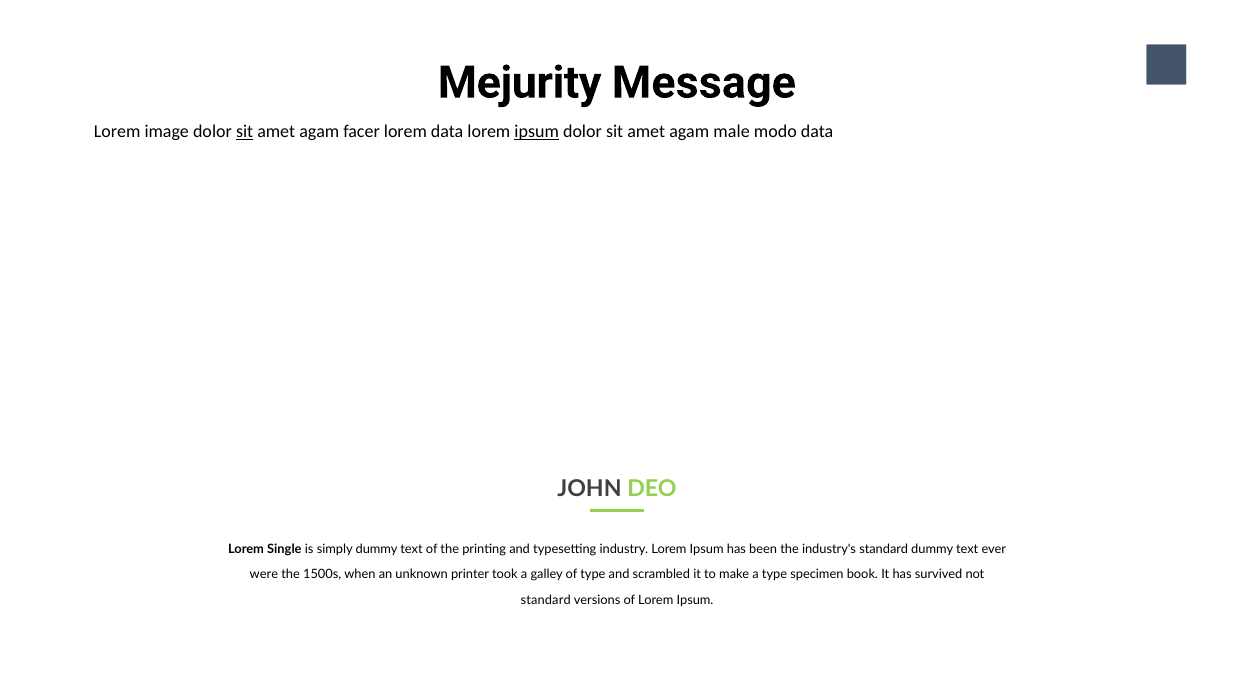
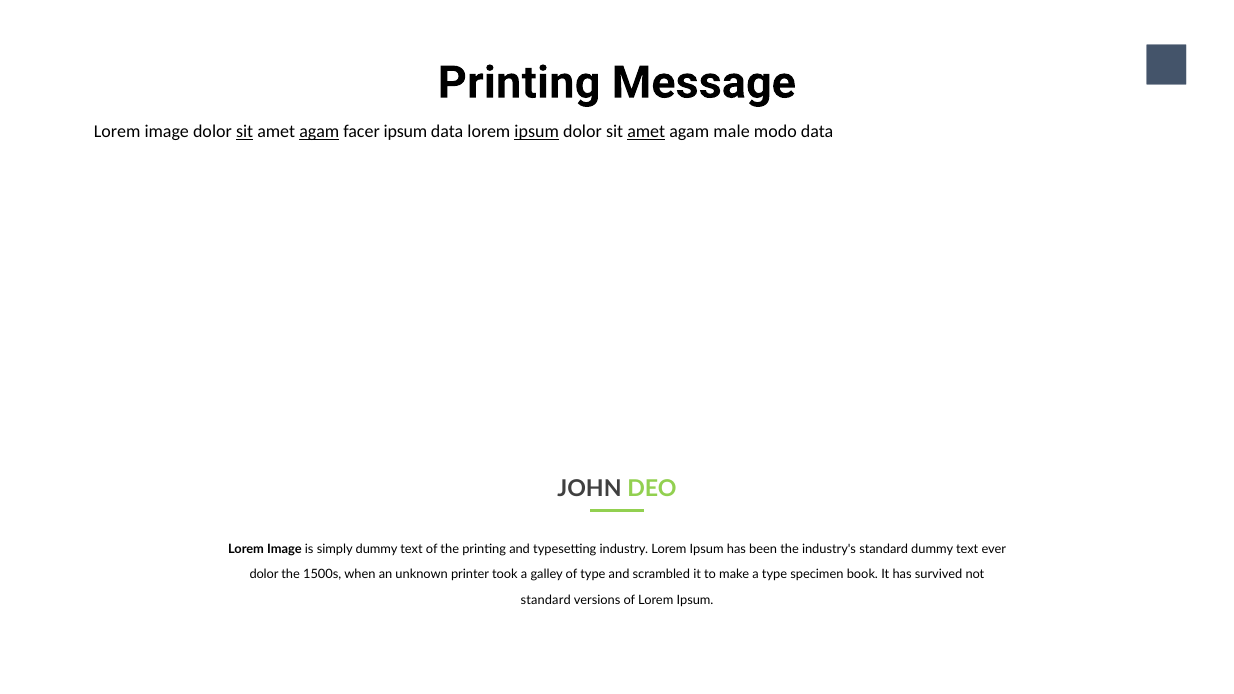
Mejurity: Mejurity -> Printing (519, 83)
agam underline: none -> present (319, 131)
facer lorem: lorem -> ipsum (406, 131)
amet underline: none -> present (646, 131)
Single: Single -> Image (284, 549)
were: were -> dolor (264, 575)
